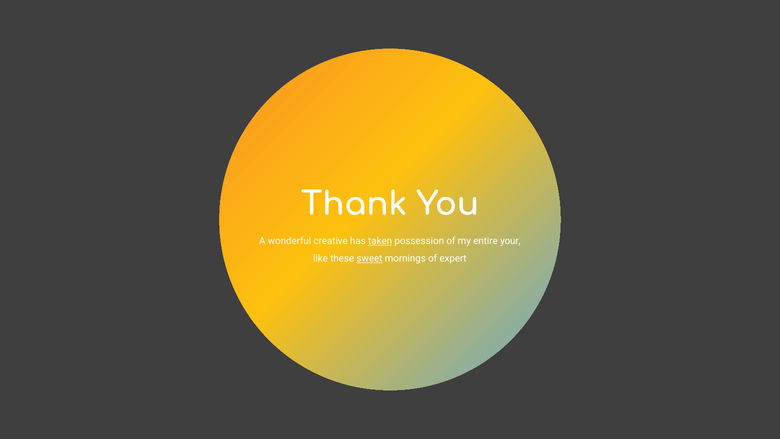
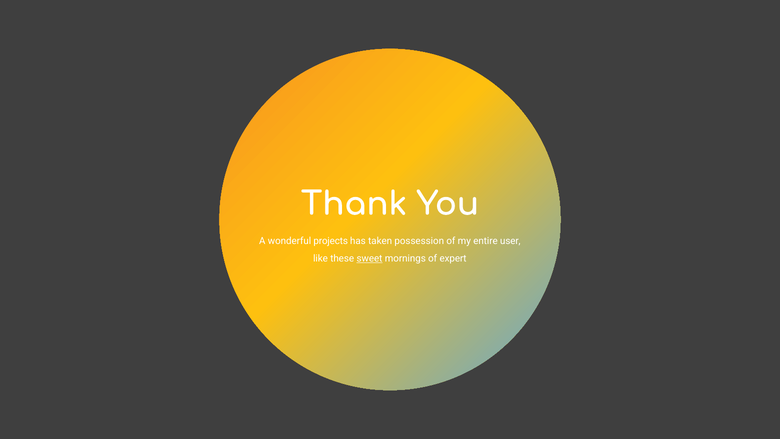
creative: creative -> projects (331, 241)
taken underline: present -> none (380, 241)
your: your -> user (510, 241)
